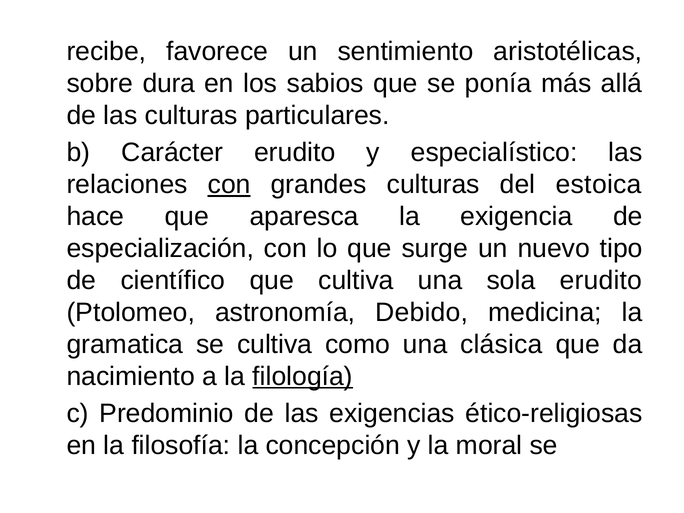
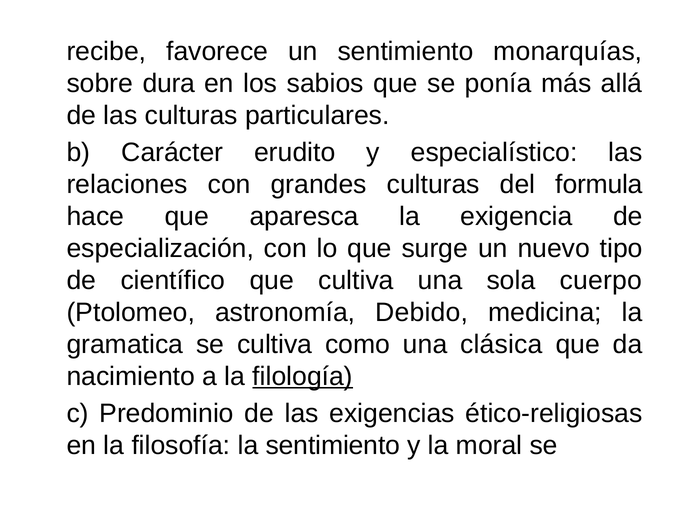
aristotélicas: aristotélicas -> monarquías (568, 52)
con underline: present -> none (229, 185)
estoica: estoica -> formula (599, 185)
sola erudito: erudito -> cuerpo (601, 280)
la concepción: concepción -> sentimiento (333, 445)
